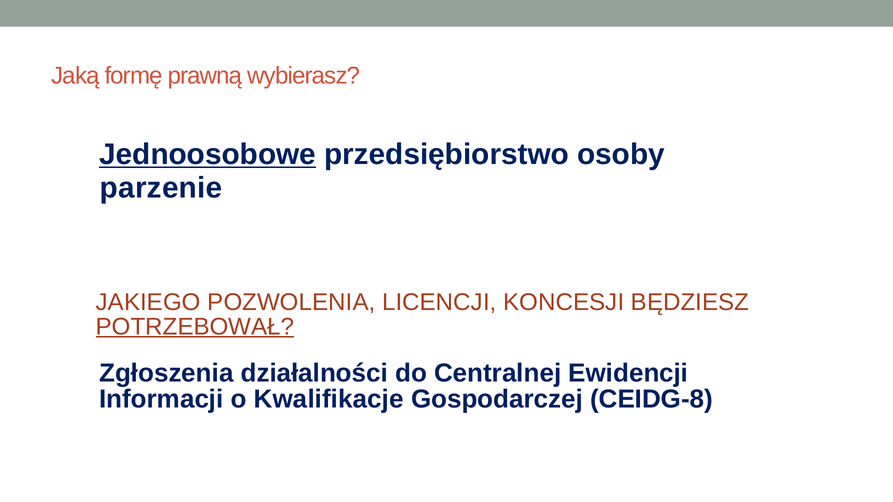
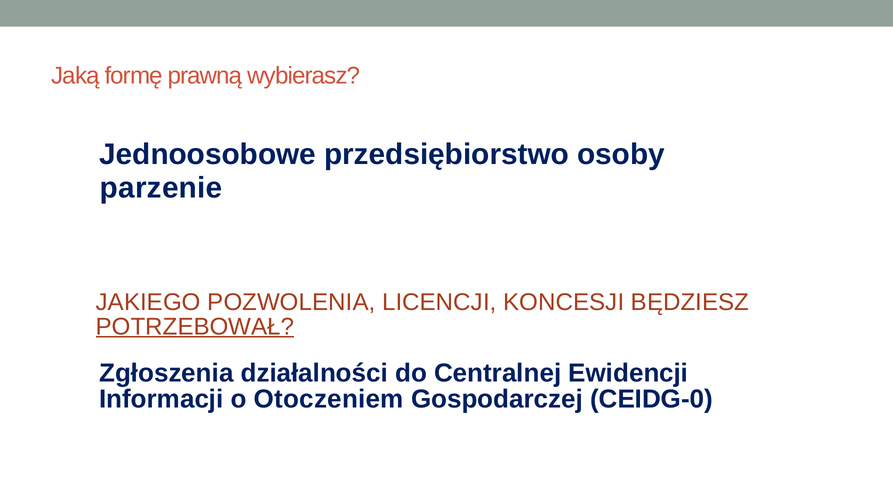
Jednoosobowe underline: present -> none (208, 155)
Kwalifikacje: Kwalifikacje -> Otoczeniem (329, 400)
CEIDG-8: CEIDG-8 -> CEIDG-0 (652, 400)
